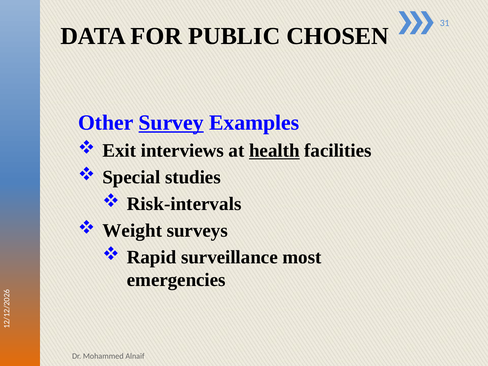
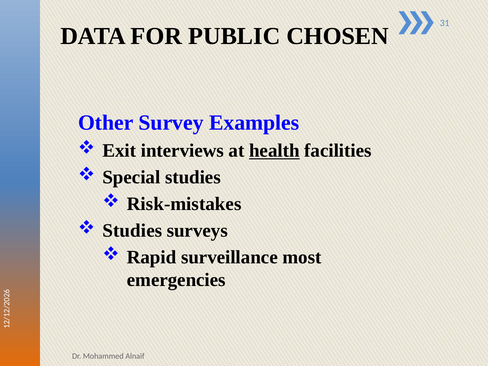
Survey underline: present -> none (171, 123)
Risk-intervals: Risk-intervals -> Risk-mistakes (184, 204)
Weight: Weight -> Studies (132, 230)
